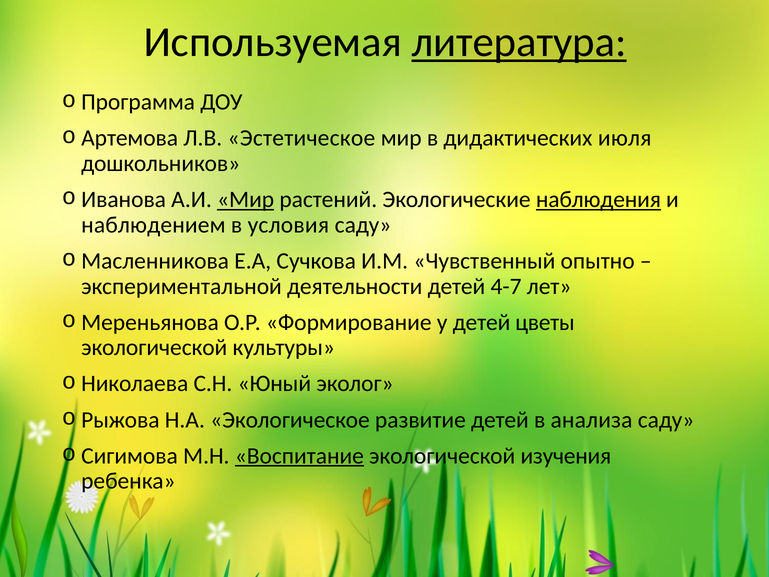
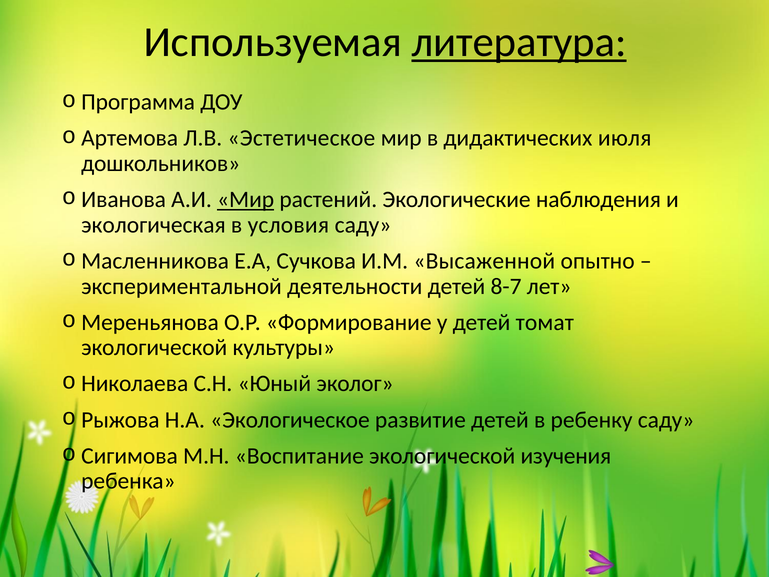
наблюдения underline: present -> none (598, 199)
наблюдением: наблюдением -> экологическая (153, 225)
Чувственный: Чувственный -> Высаженной (484, 261)
4-7: 4-7 -> 8-7 (506, 286)
цветы: цветы -> томат (545, 322)
анализа: анализа -> ребенку (592, 420)
Воспитание underline: present -> none (299, 456)
